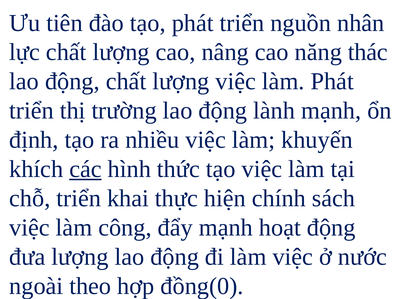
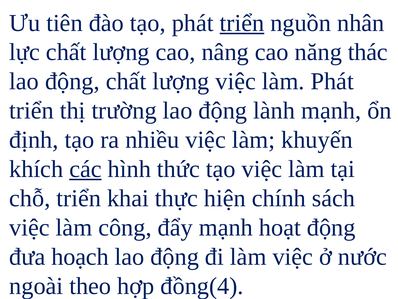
triển underline: none -> present (242, 23)
đưa lượng: lượng -> hoạch (80, 256)
đồng(0: đồng(0 -> đồng(4 (202, 286)
